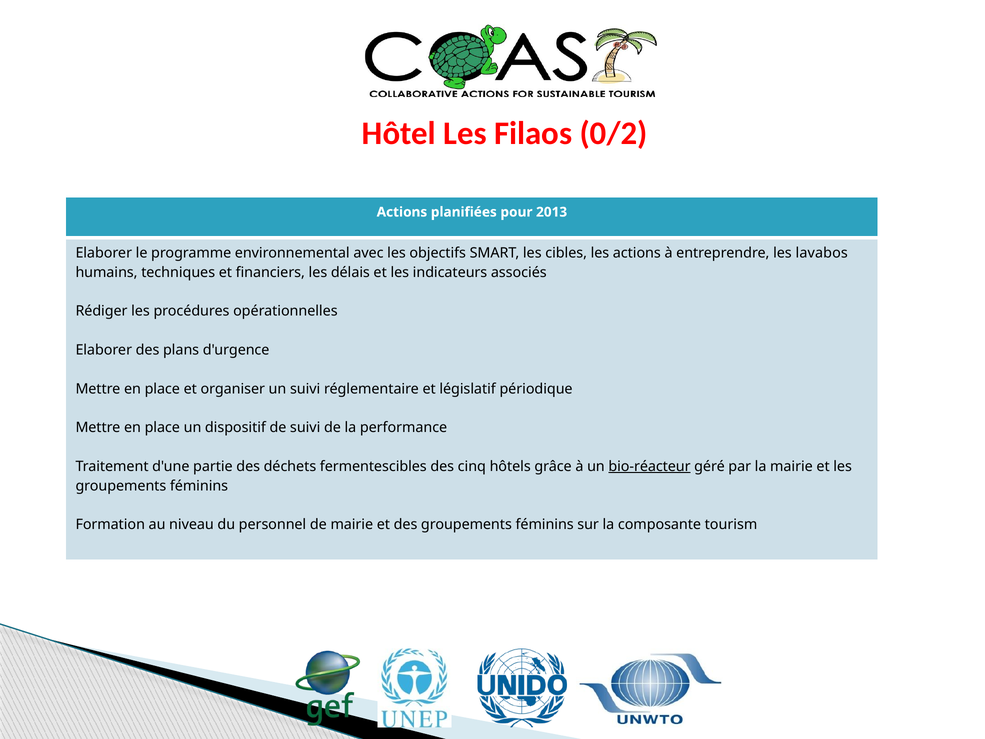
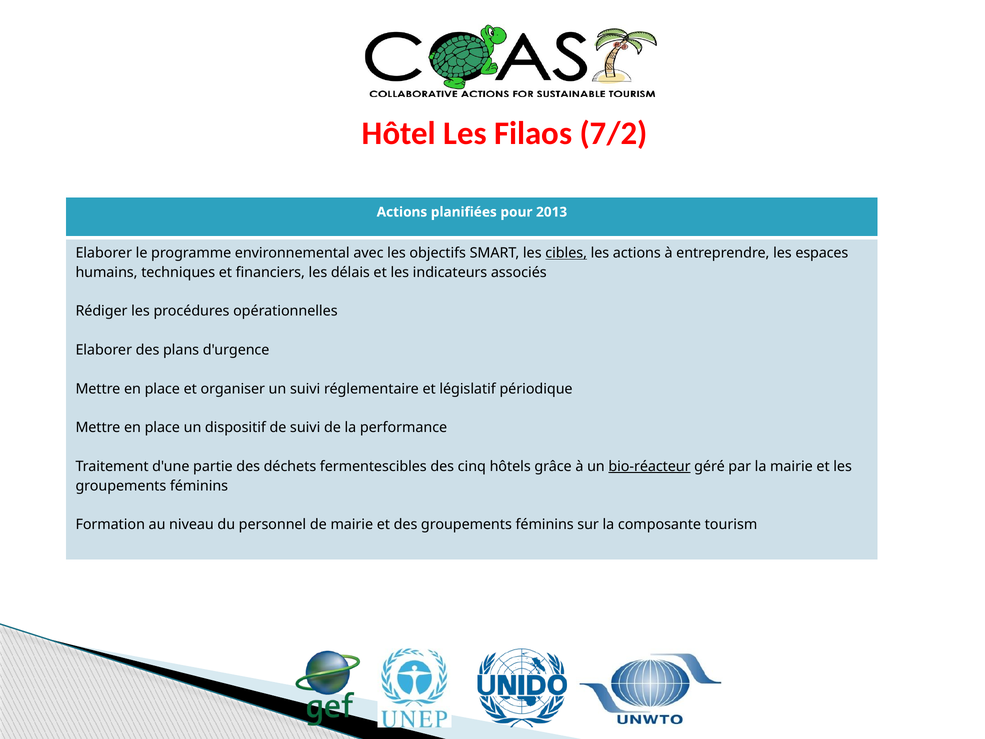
0/2: 0/2 -> 7/2 (614, 134)
cibles underline: none -> present (566, 253)
lavabos: lavabos -> espaces (822, 253)
